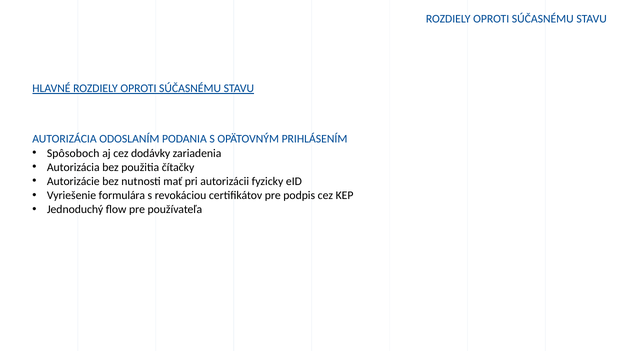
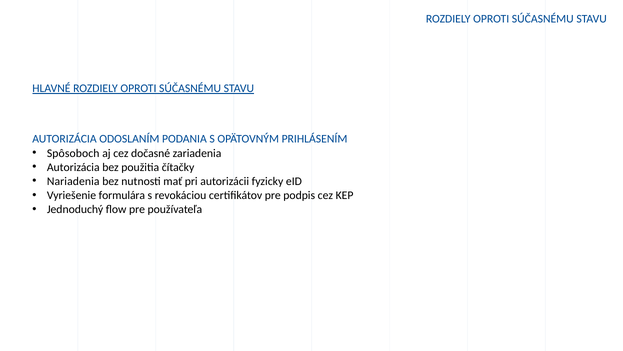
dodávky: dodávky -> dočasné (151, 153)
Autorizácie: Autorizácie -> Nariadenia (73, 181)
